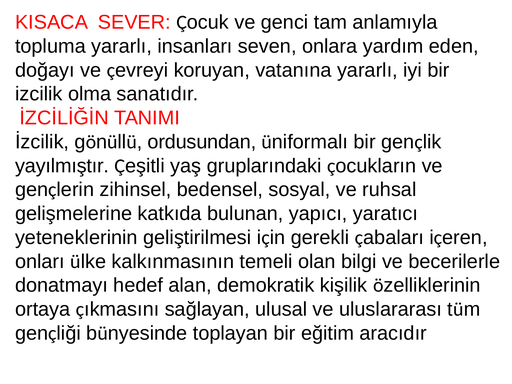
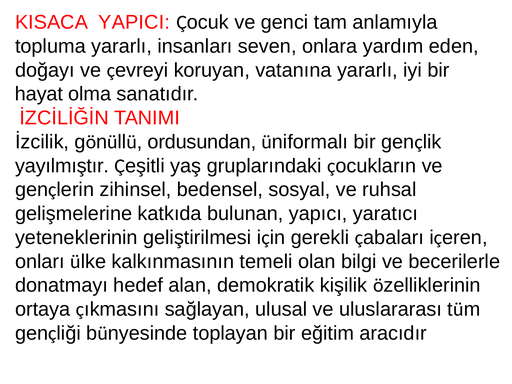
SEVER: SEVER -> YAPICI (134, 22)
izcilik: izcilik -> hayat (39, 94)
